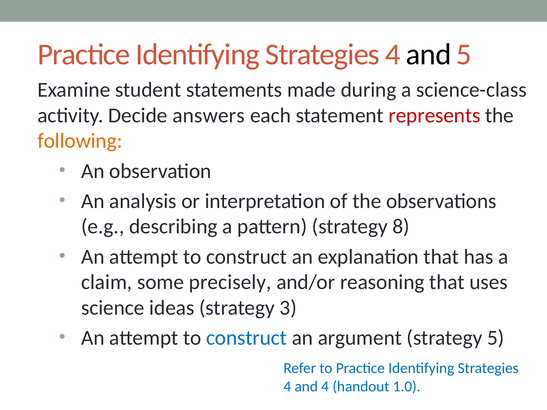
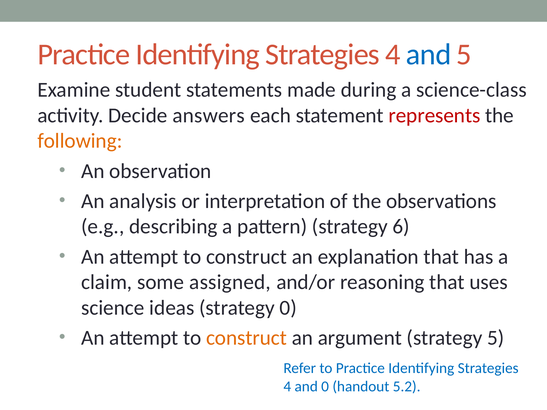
and colour: black -> blue (429, 55)
8: 8 -> 6 (401, 227)
precisely: precisely -> assigned (230, 282)
strategy 3: 3 -> 0 (288, 308)
construct colour: blue -> orange (247, 338)
and 4: 4 -> 0 (325, 387)
1.0: 1.0 -> 5.2 (407, 387)
